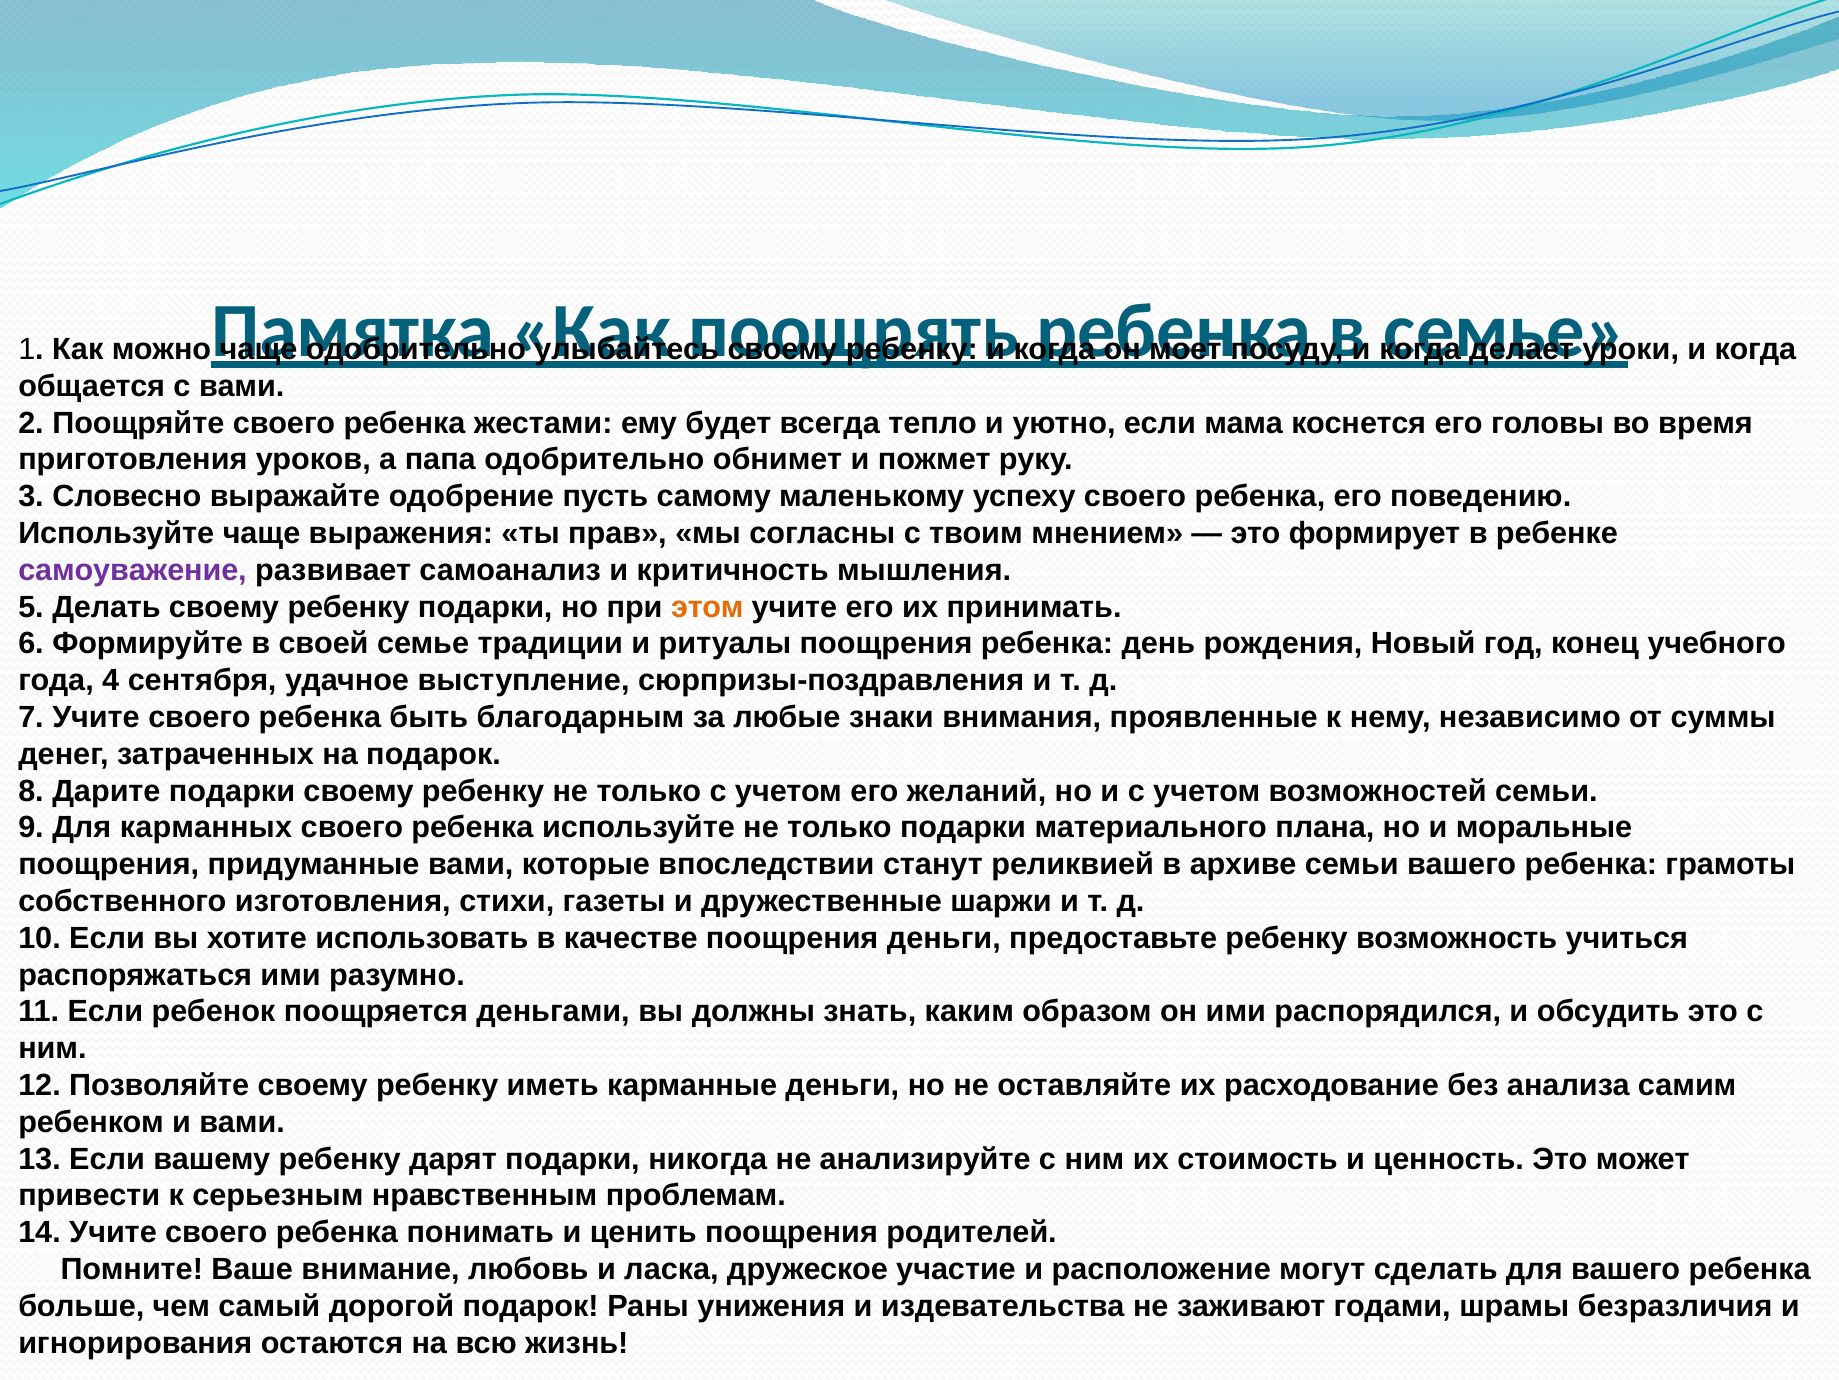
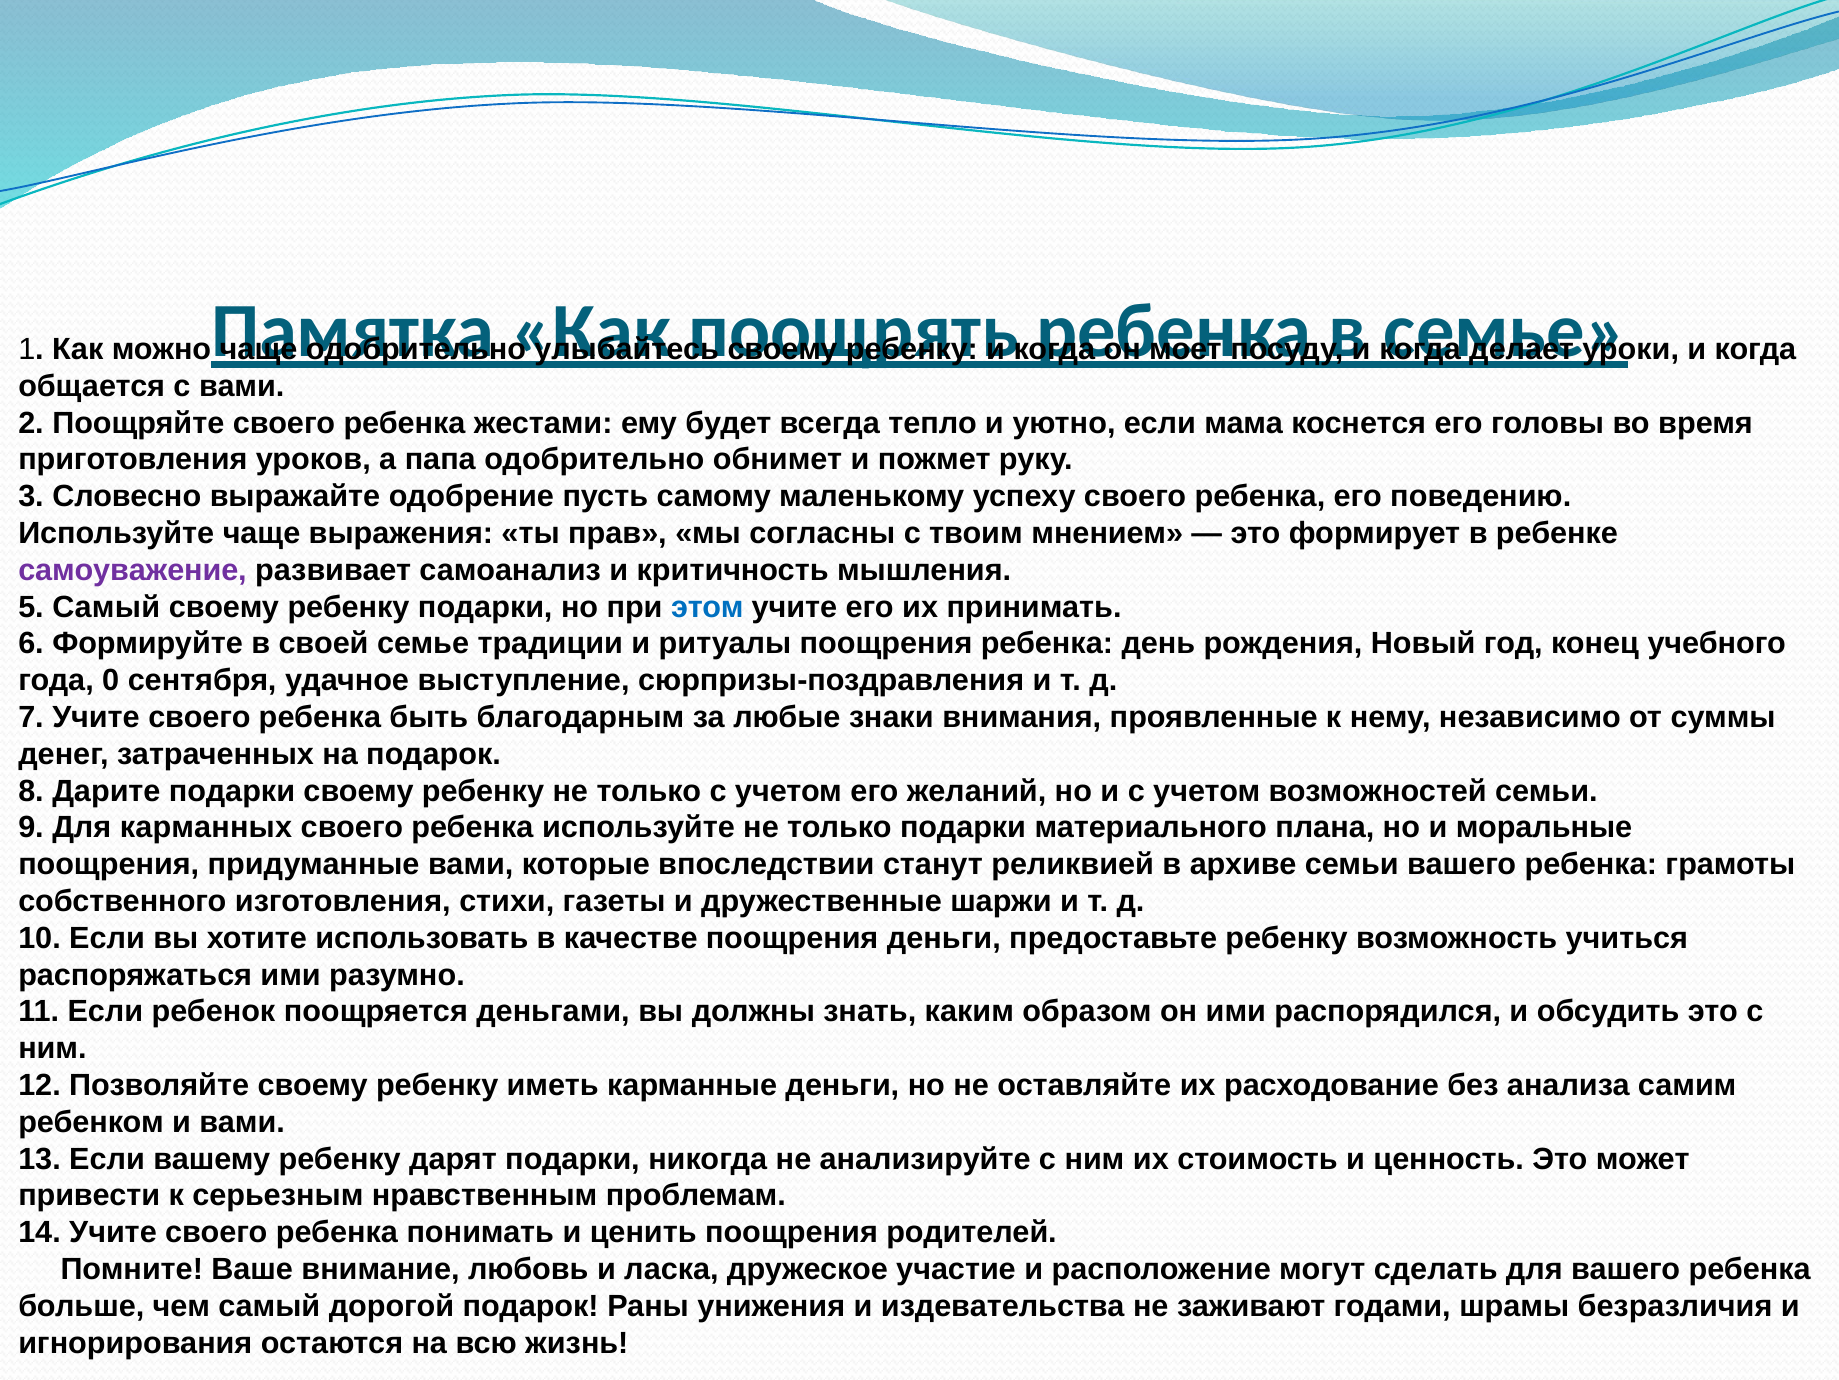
5 Делать: Делать -> Самый (106, 607)
этом colour: orange -> blue (707, 607)
4: 4 -> 0 (111, 680)
